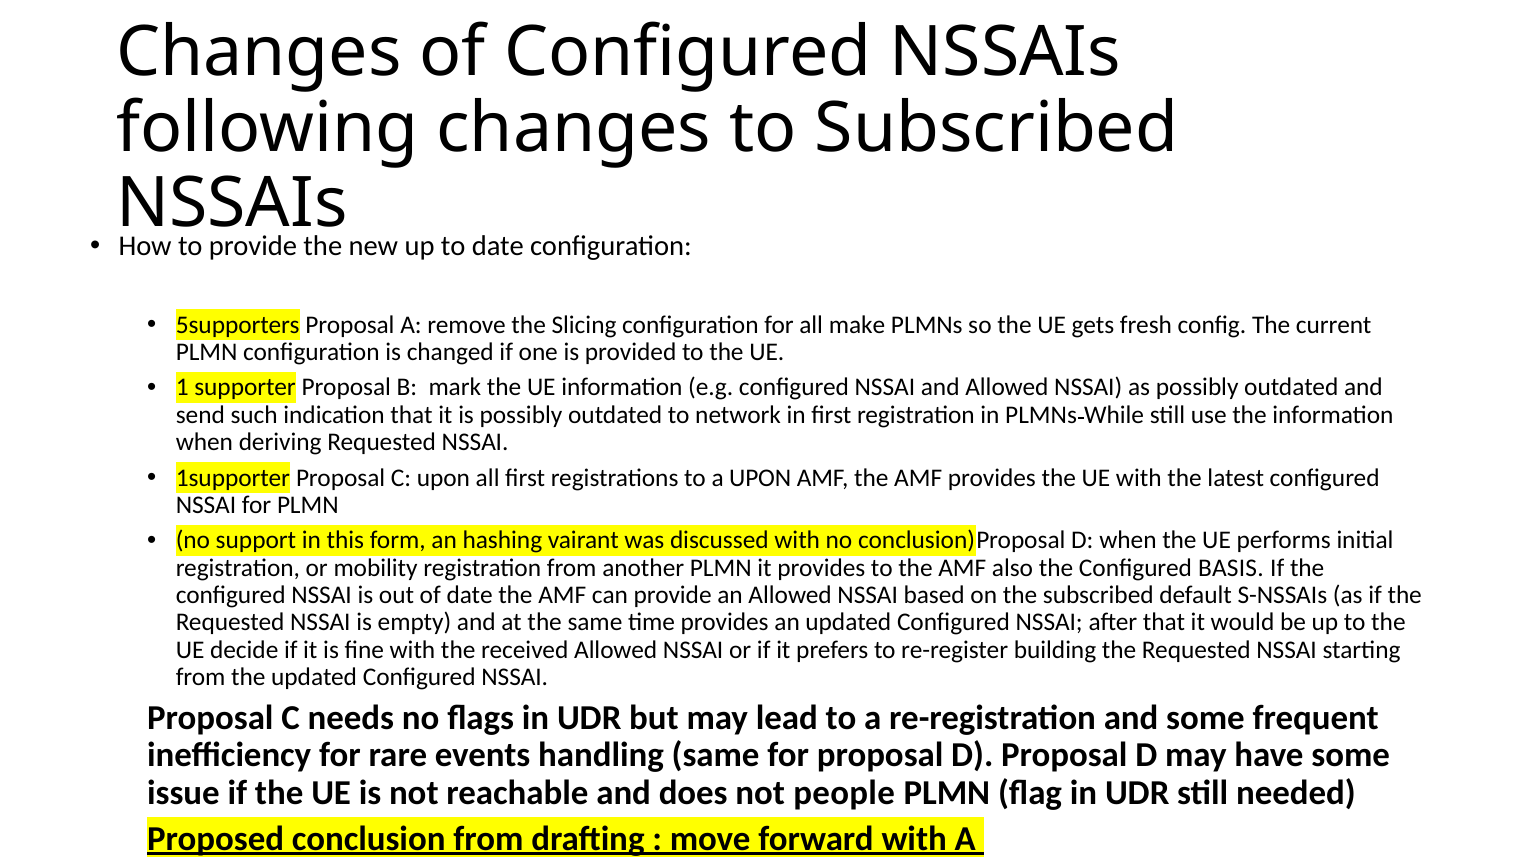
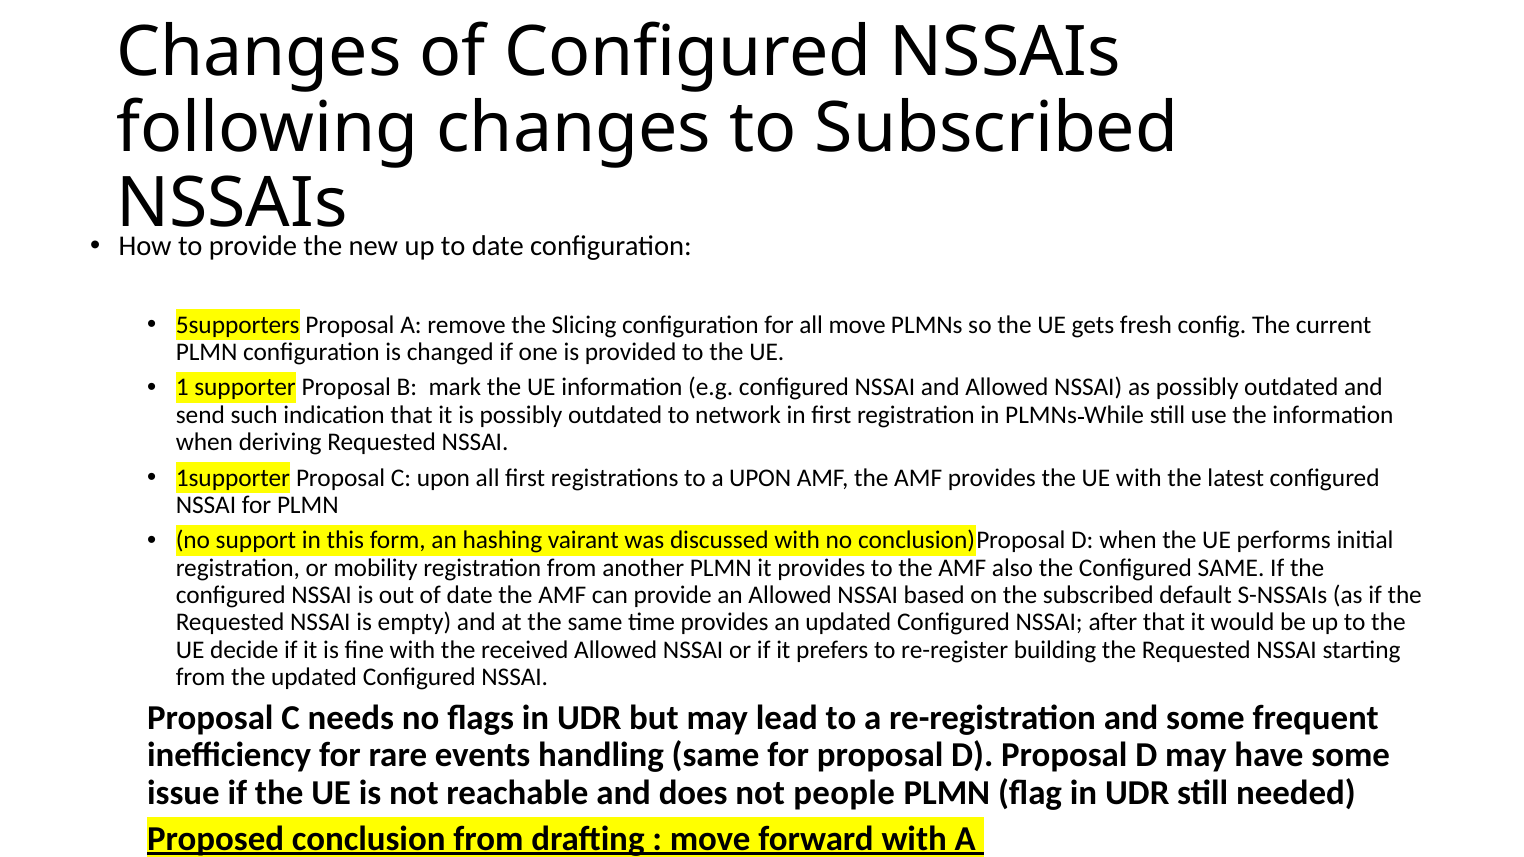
all make: make -> move (857, 325)
Configured BASIS: BASIS -> SAME (1231, 568)
